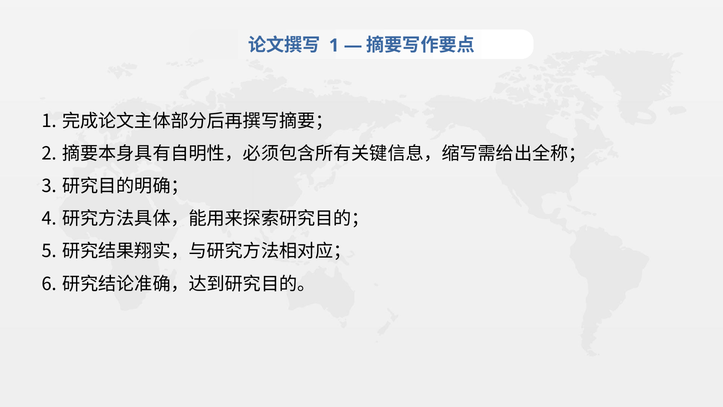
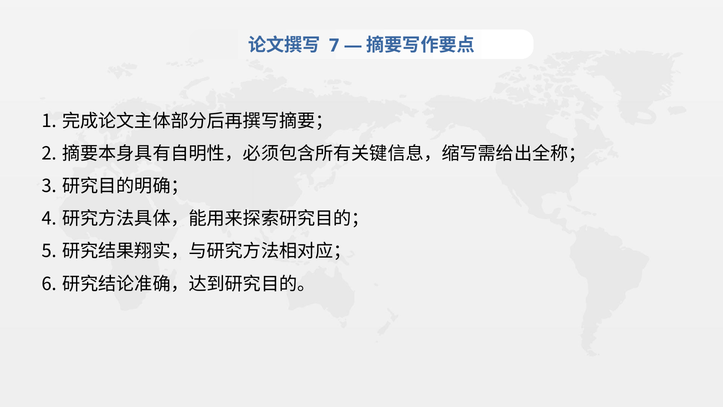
1: 1 -> 7 (334, 45)
